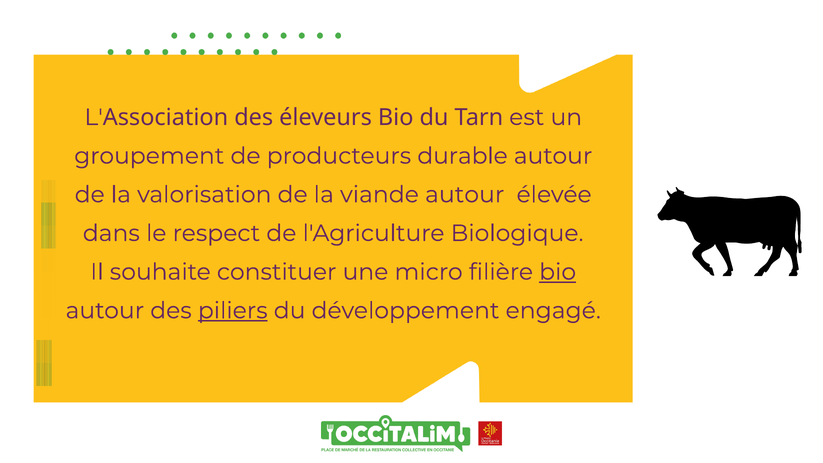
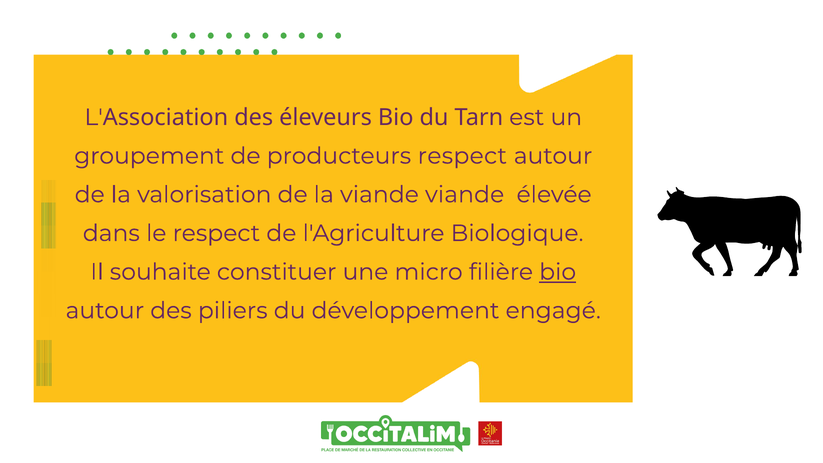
producteurs durable: durable -> respect (462, 156)
viande autour: autour -> viande (465, 195)
piliers underline: present -> none (233, 311)
